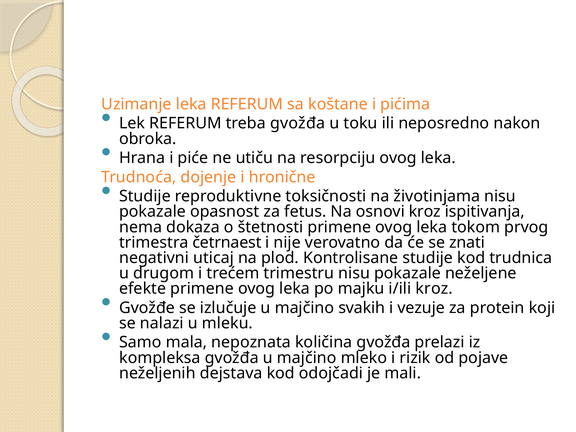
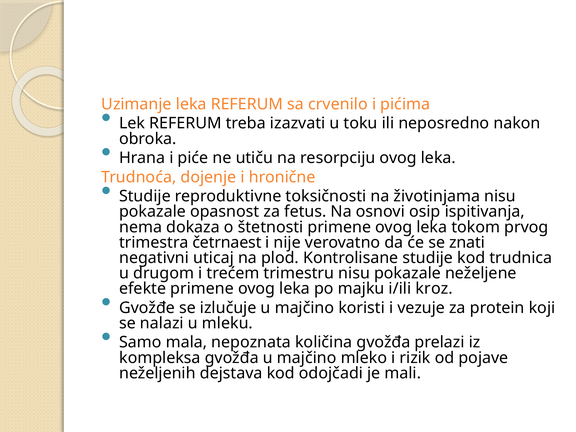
koštane: koštane -> crvenilo (338, 104)
treba gvožđa: gvožđa -> izazvati (298, 123)
osnovi kroz: kroz -> osip (425, 212)
svakih: svakih -> koristi (362, 308)
